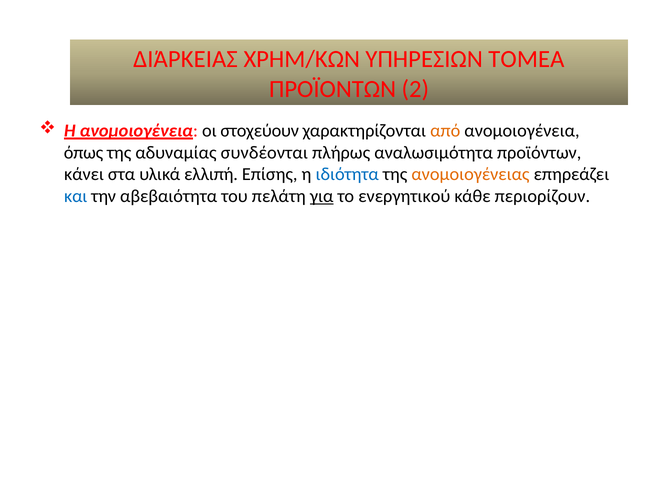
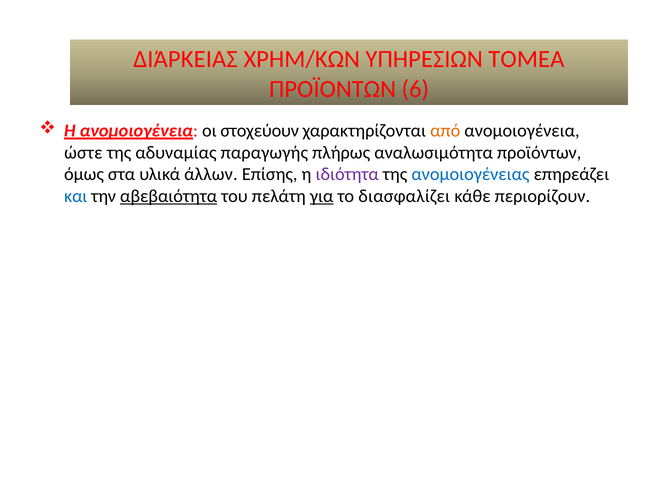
2: 2 -> 6 (415, 89)
όπως: όπως -> ώστε (83, 152)
συνδέονται: συνδέονται -> παραγωγής (264, 152)
κάνει: κάνει -> όμως (84, 174)
ελλιπή: ελλιπή -> άλλων (211, 174)
ιδιότητα colour: blue -> purple (347, 174)
ανομοιογένειας colour: orange -> blue (470, 174)
αβεβαιότητα underline: none -> present (169, 196)
ενεργητικού: ενεργητικού -> διασφαλίζει (404, 196)
